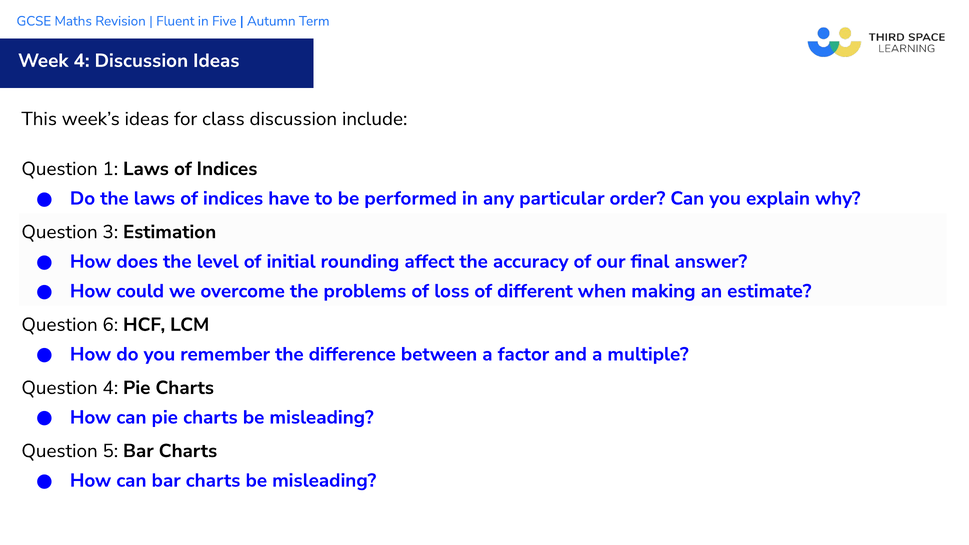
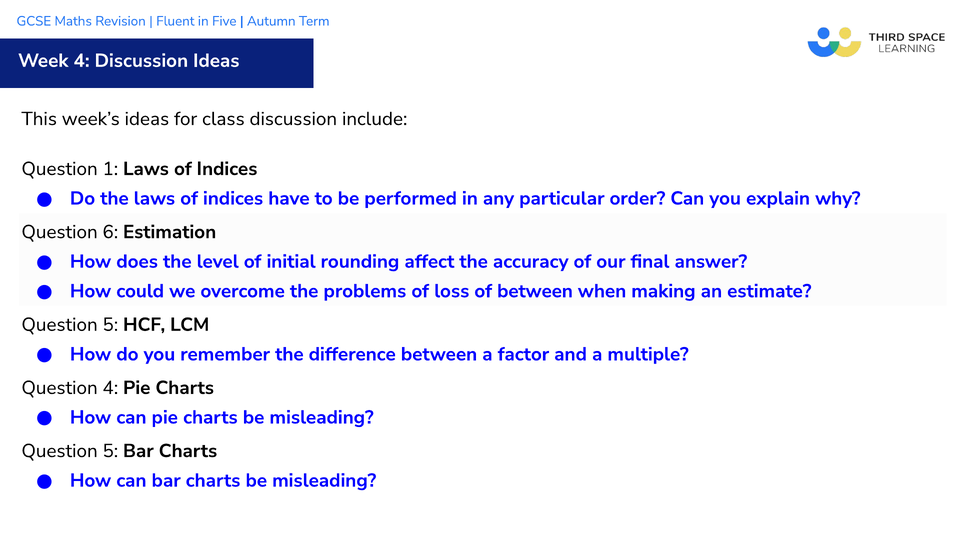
3: 3 -> 6 (110, 232)
of different: different -> between (535, 291)
6: 6 -> 5 (110, 325)
